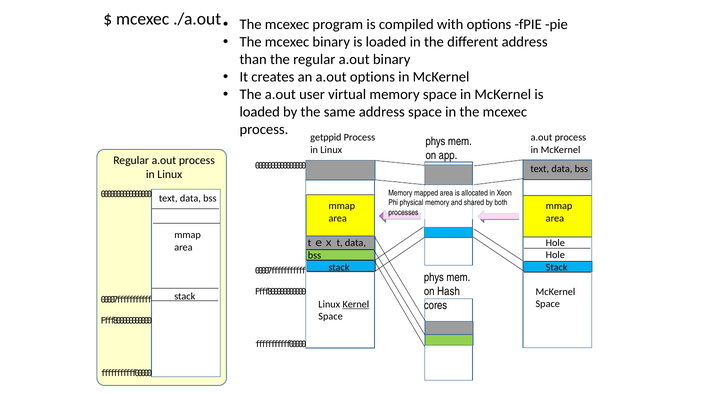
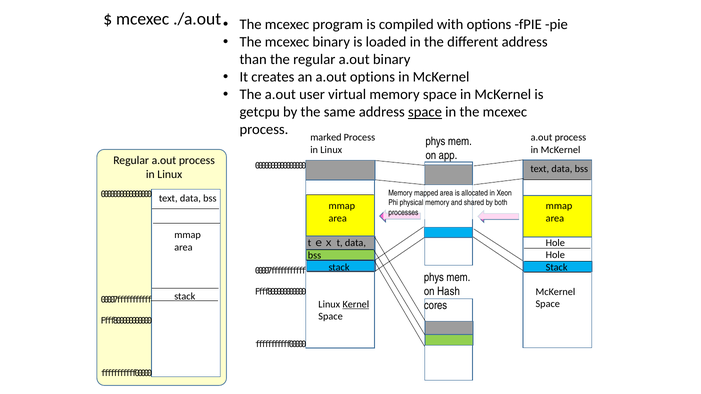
loaded: loaded -> getcpu (260, 112)
space underline: none -> present (425, 112)
getppid: getppid -> marked (326, 138)
